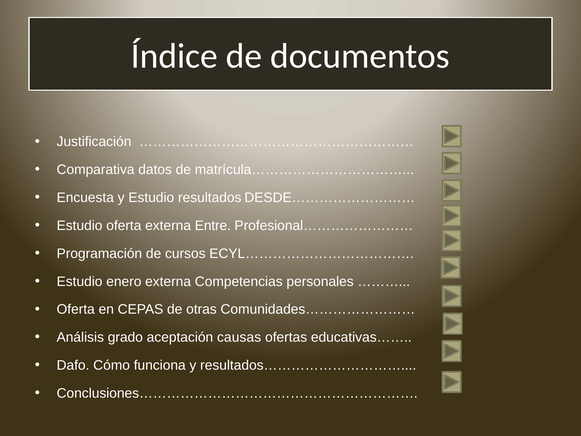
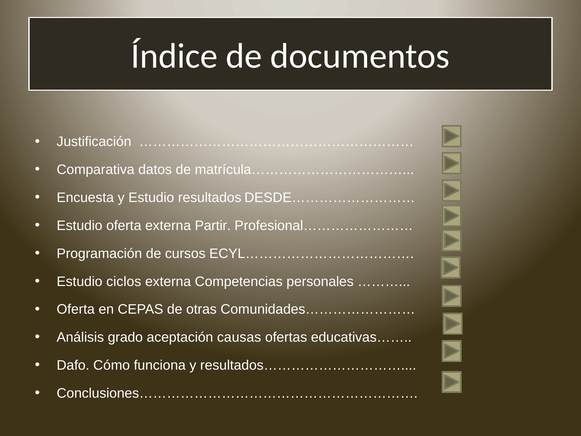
Entre: Entre -> Partir (213, 225)
enero: enero -> ciclos (124, 281)
